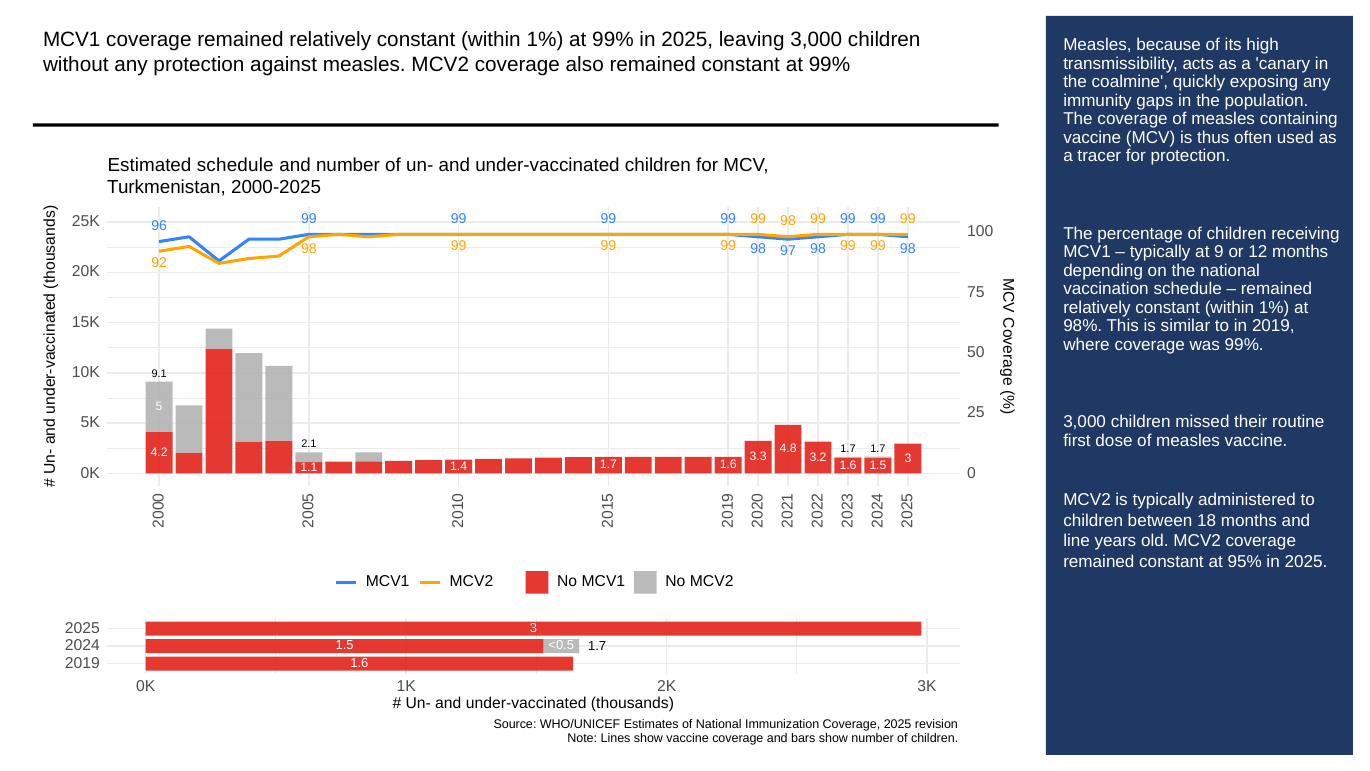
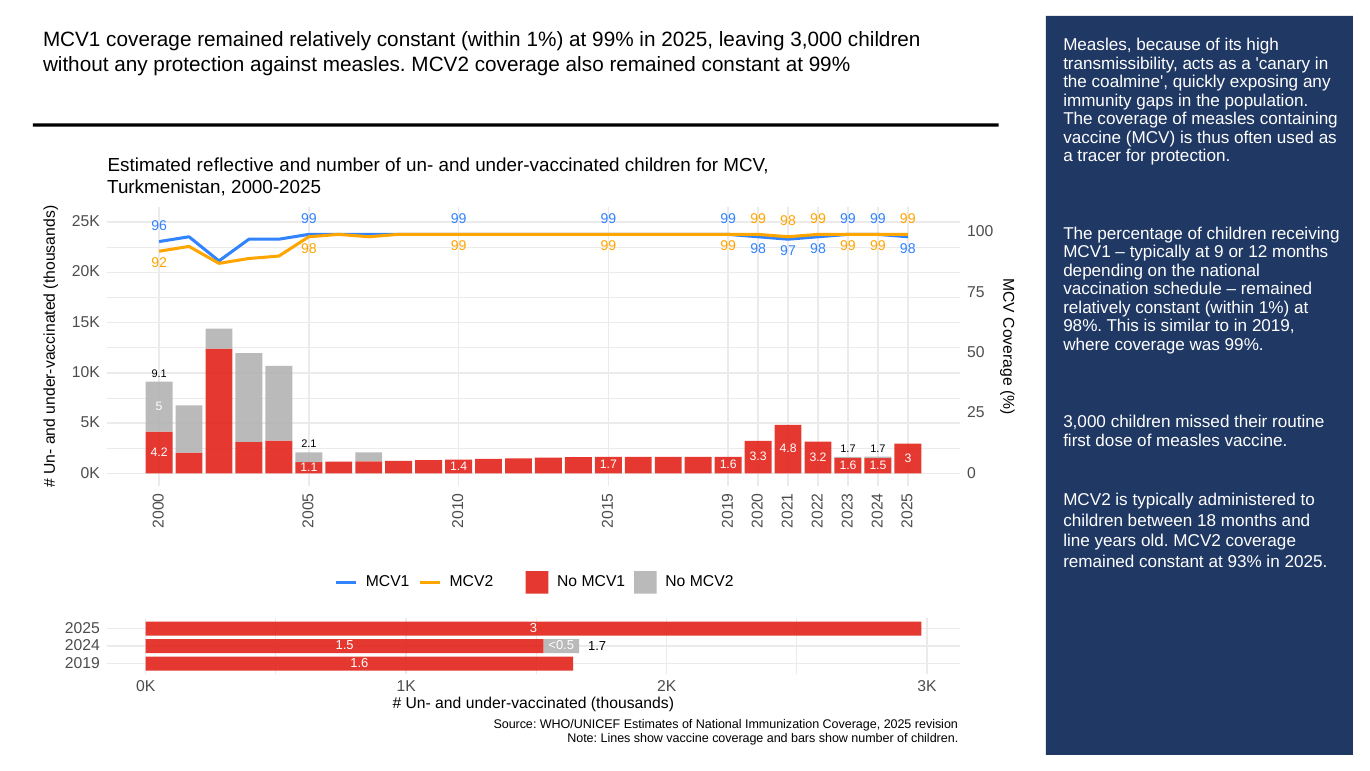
Estimated schedule: schedule -> reflective (235, 166)
95%: 95% -> 93% (1245, 561)
